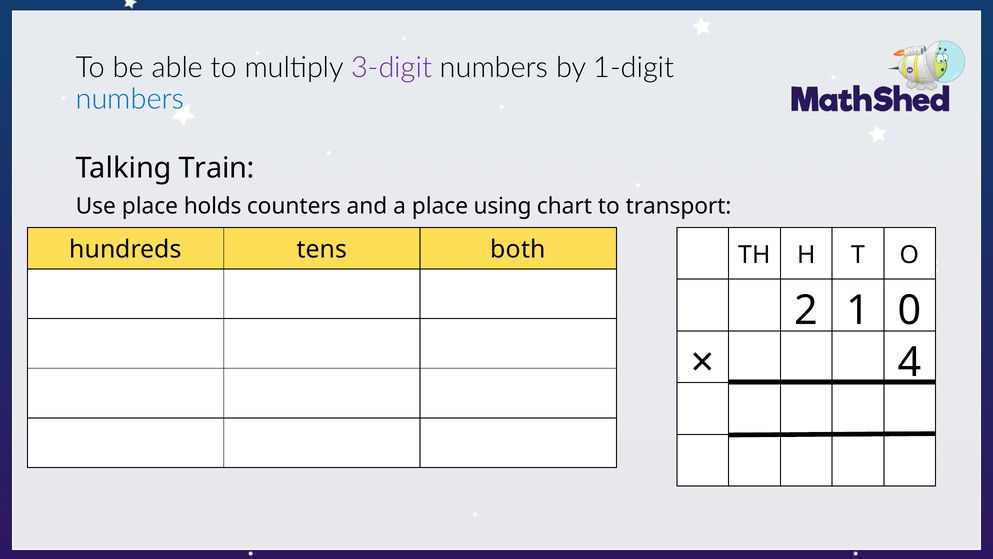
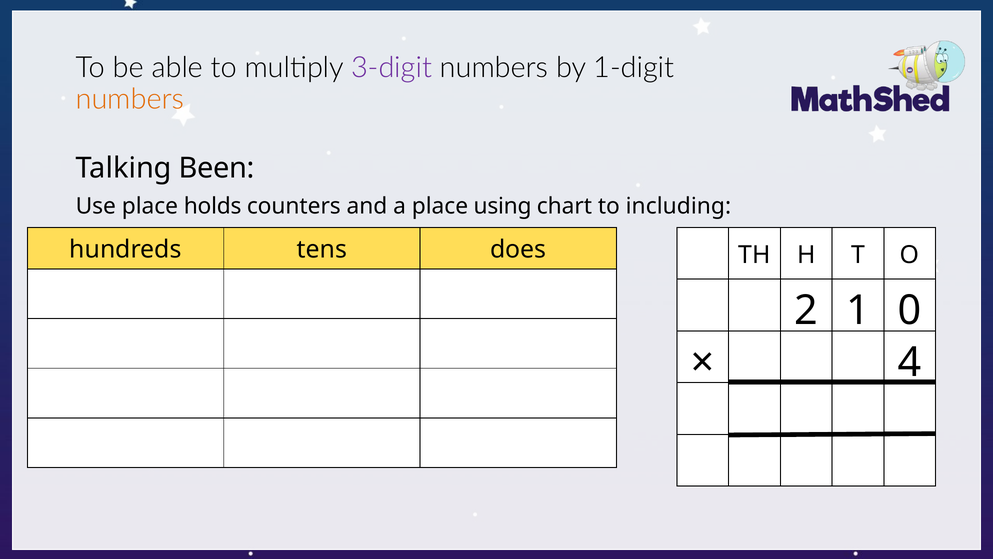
numbers colour: blue -> orange (130, 99)
Train: Train -> Been (217, 168)
transport: transport -> including (678, 206)
both: both -> does (518, 249)
